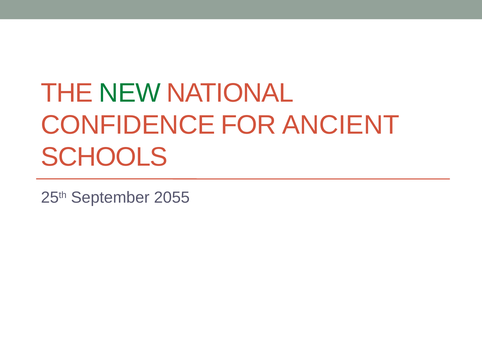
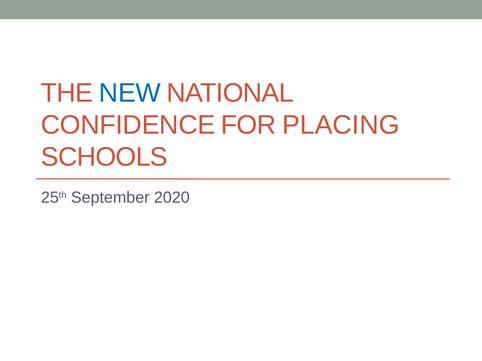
NEW colour: green -> blue (130, 93)
ANCIENT: ANCIENT -> PLACING (341, 125)
2055: 2055 -> 2020 (172, 198)
